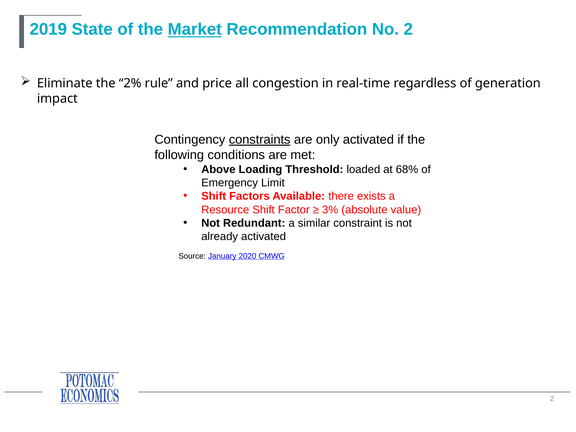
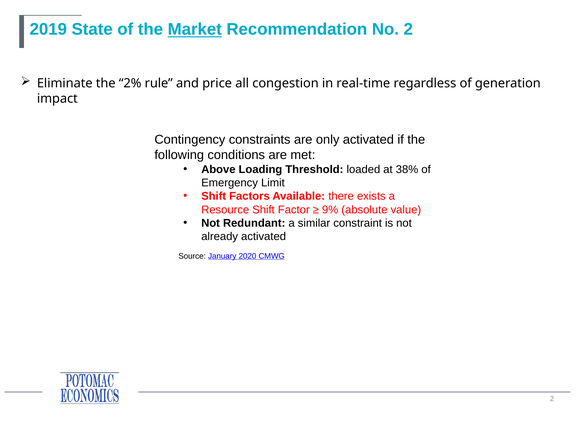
constraints underline: present -> none (260, 140)
68%: 68% -> 38% (407, 169)
3%: 3% -> 9% (330, 210)
